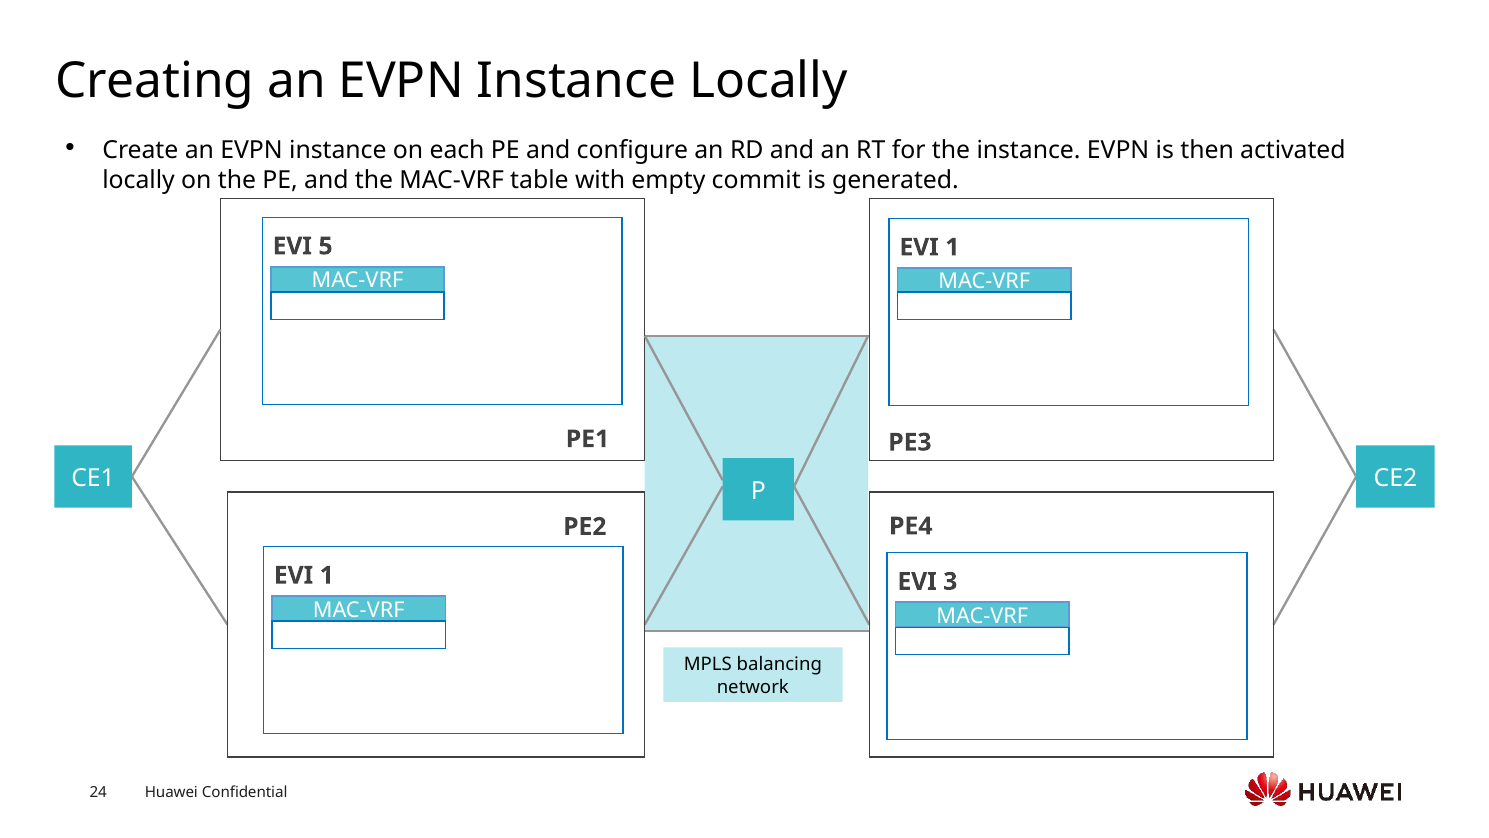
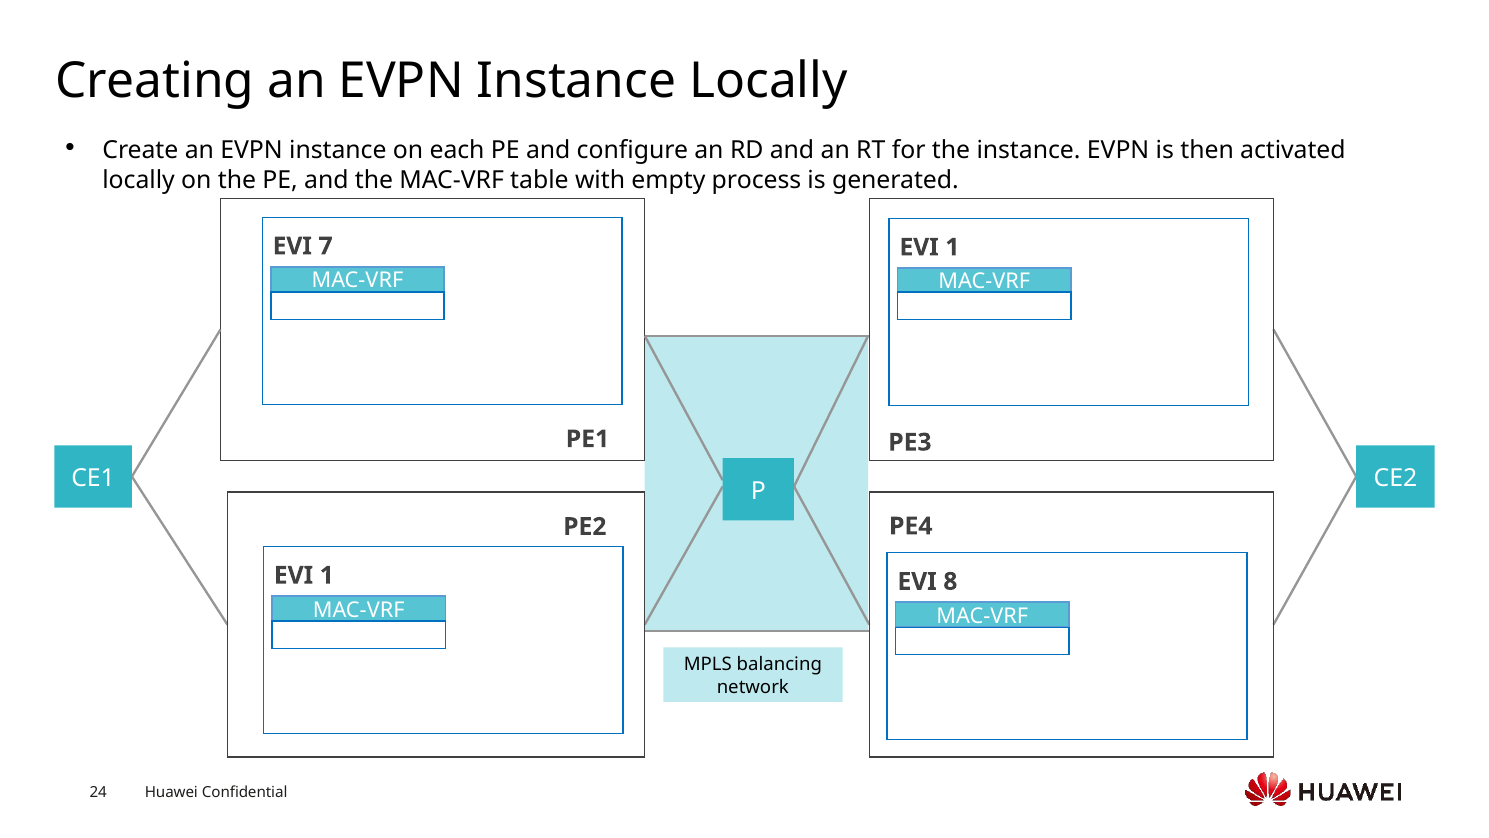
commit: commit -> process (756, 180)
5: 5 -> 7 (326, 246)
3: 3 -> 8 (950, 581)
